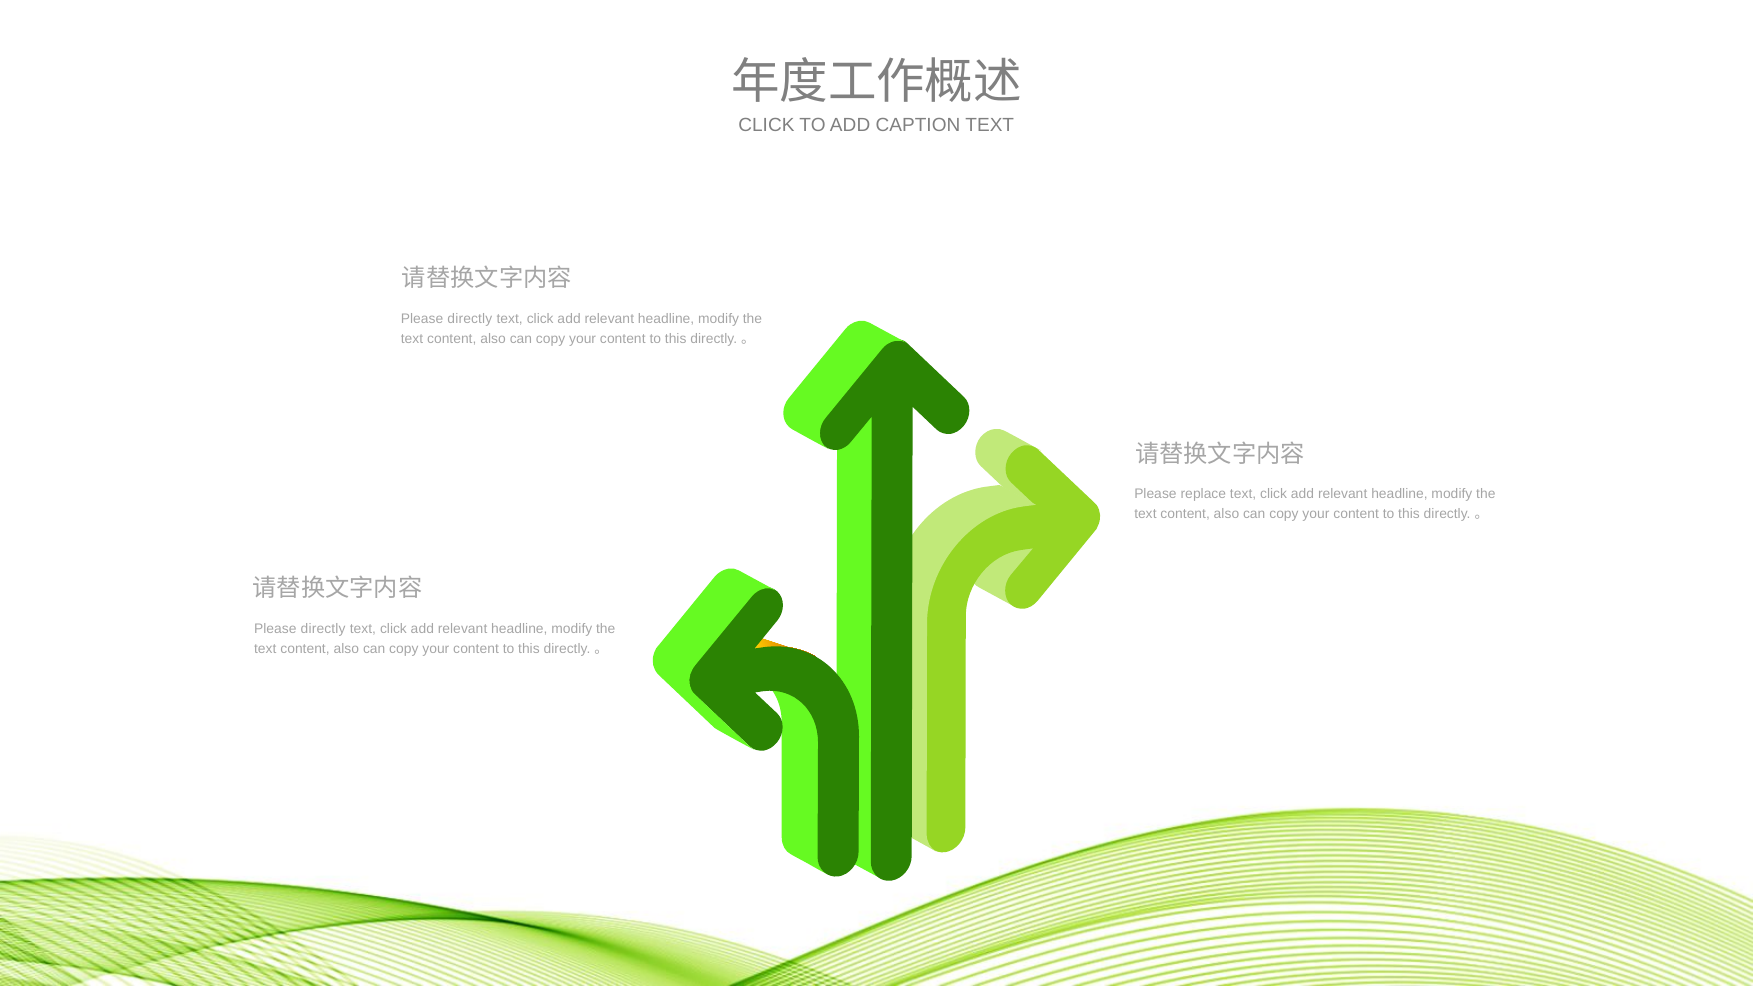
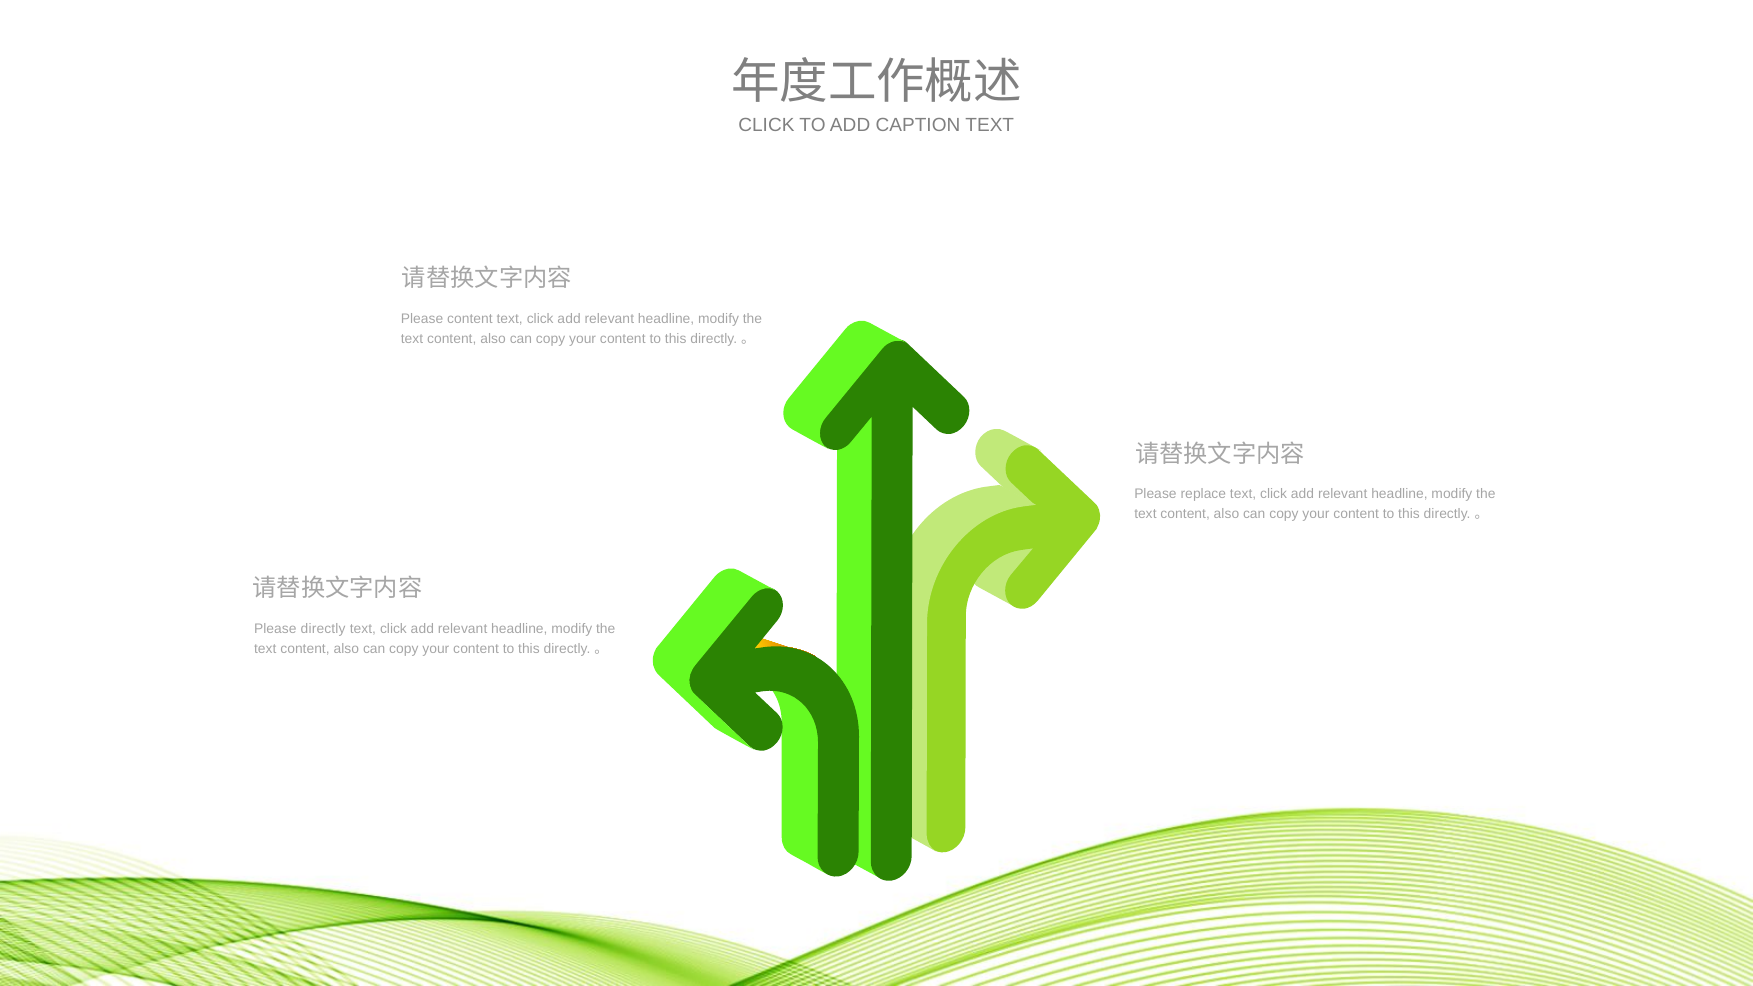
directly: directly -> content (470, 319)
